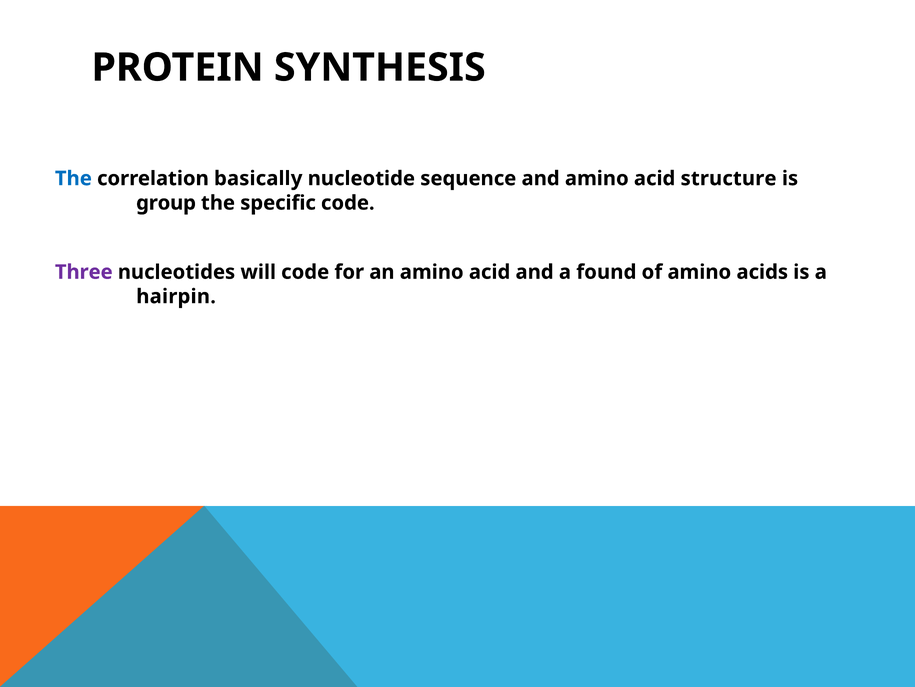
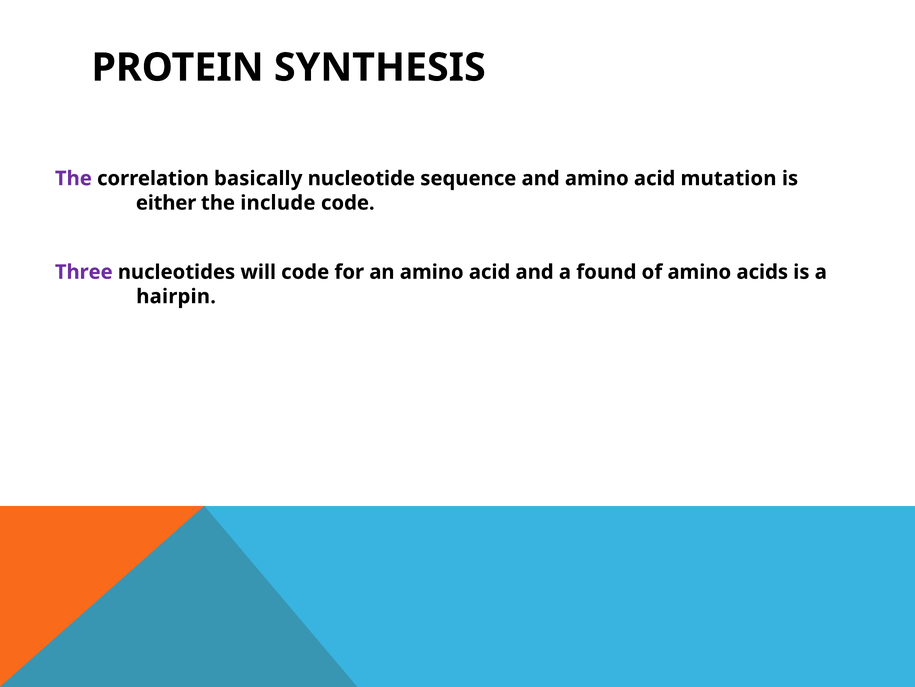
The colour: blue -> purple (73, 178)
structure: structure -> mutation (729, 178)
group: group -> either (166, 203)
specific: specific -> include (278, 203)
